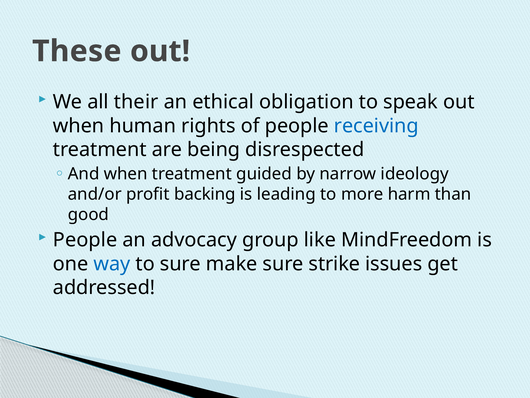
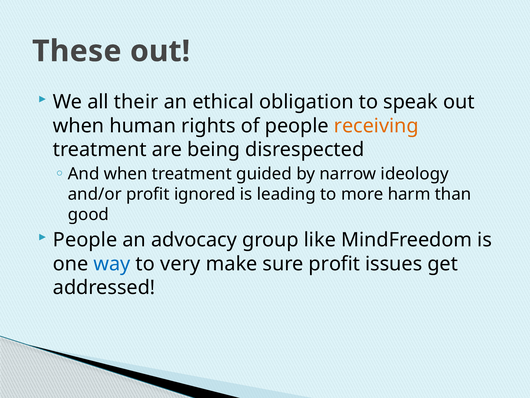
receiving colour: blue -> orange (376, 126)
backing: backing -> ignored (205, 194)
to sure: sure -> very (180, 264)
sure strike: strike -> profit (334, 264)
